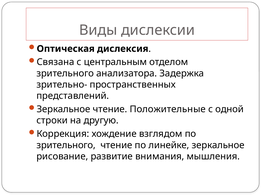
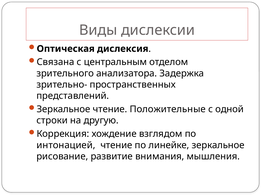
зрительного: зрительного -> интонацией (66, 146)
